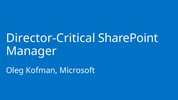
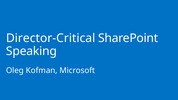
Manager: Manager -> Speaking (31, 51)
